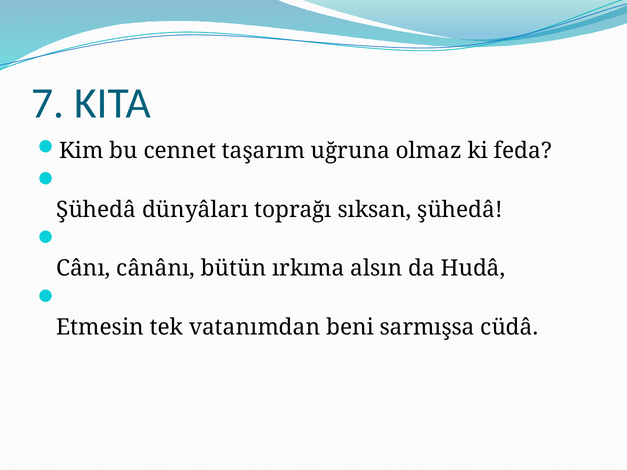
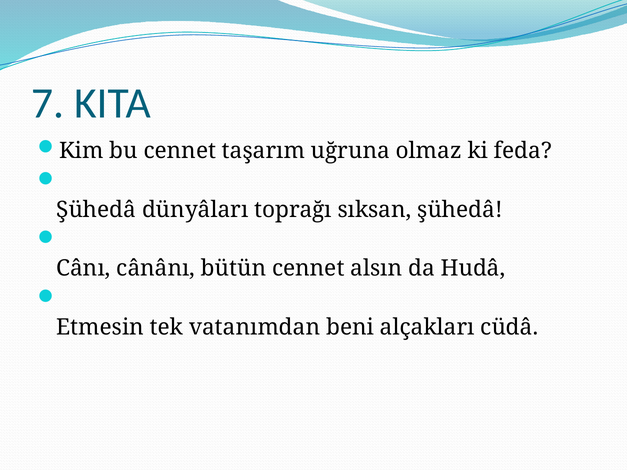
bütün ırkıma: ırkıma -> cennet (308, 269)
sarmışsa: sarmışsa -> alçakları (427, 327)
